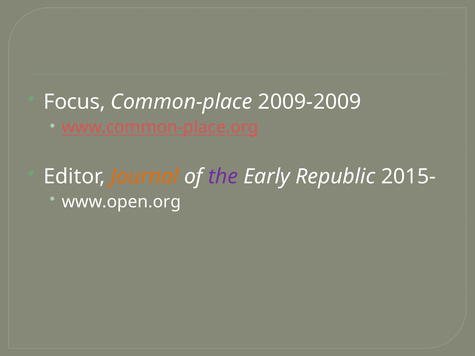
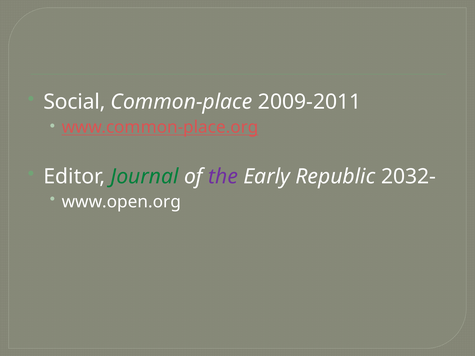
Focus: Focus -> Social (74, 102)
2009-2009: 2009-2009 -> 2009-2011 (310, 102)
Journal colour: orange -> green (145, 177)
2015-: 2015- -> 2032- (409, 177)
